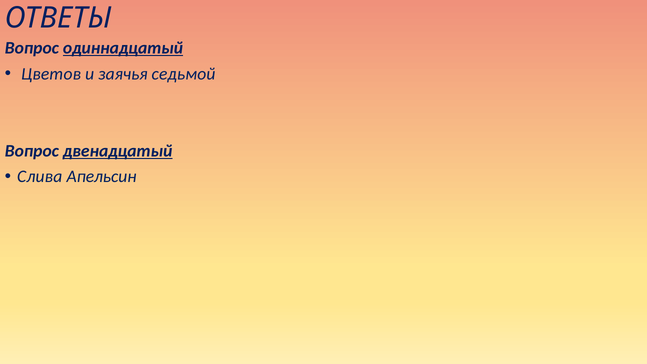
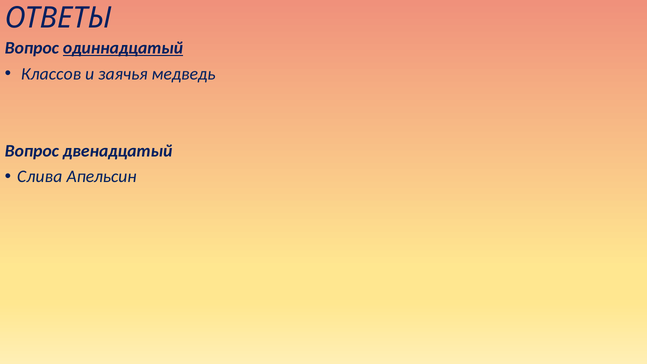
Цветов: Цветов -> Классов (51, 74)
седьмой: седьмой -> медведь (184, 74)
двенадцатый underline: present -> none (118, 151)
